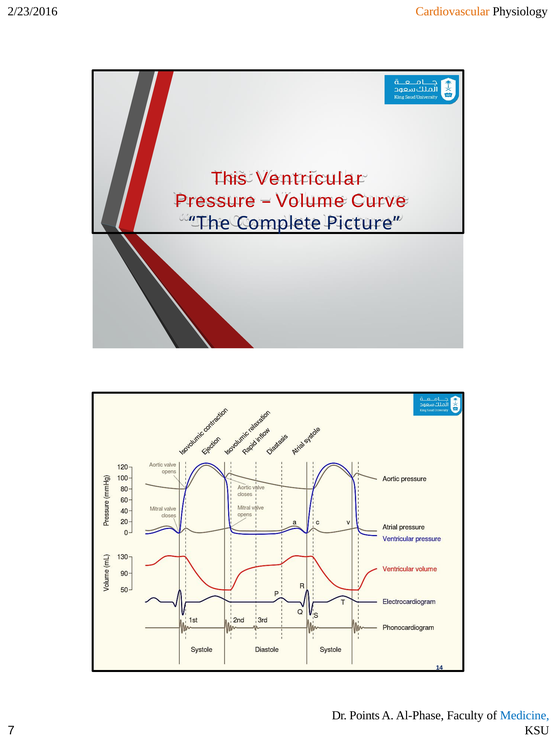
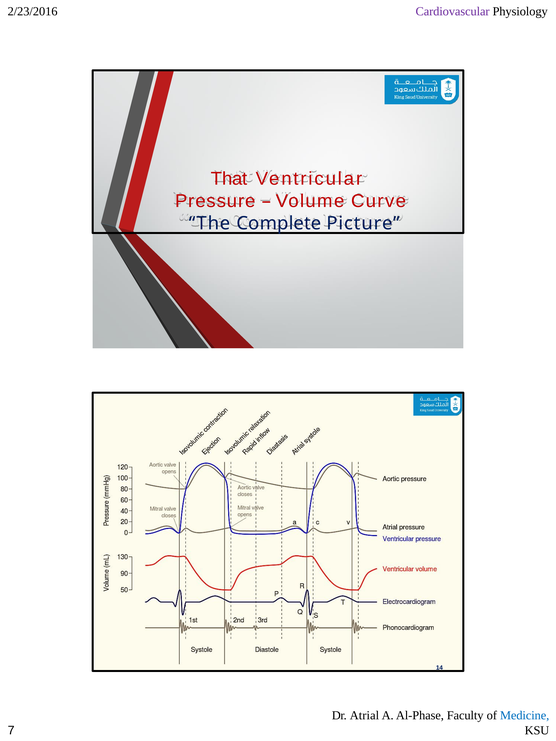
Cardiovascular colour: orange -> purple (453, 12)
This: This -> That (229, 179)
Points: Points -> Atrial (364, 716)
